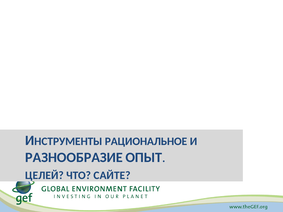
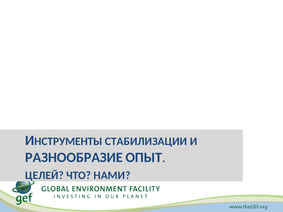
РАЦИОНАЛЬНОЕ: РАЦИОНАЛЬНОЕ -> СТАБИЛИЗАЦИИ (146, 142)
САЙТЕ: САЙТЕ -> НАМИ (112, 176)
